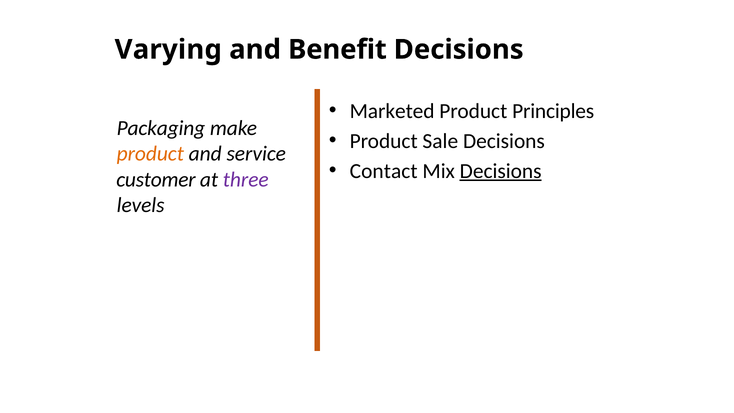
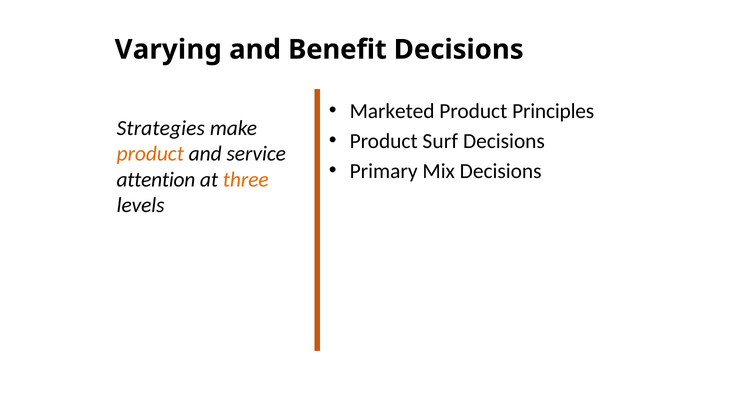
Packaging: Packaging -> Strategies (161, 128)
Sale: Sale -> Surf (440, 141)
Contact: Contact -> Primary (384, 171)
Decisions underline: present -> none (501, 171)
customer: customer -> attention (156, 179)
three colour: purple -> orange (246, 179)
